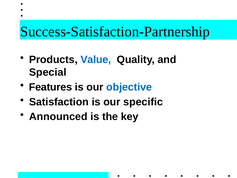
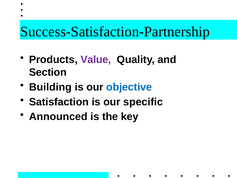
Value colour: blue -> purple (96, 60)
Special: Special -> Section (48, 72)
Features: Features -> Building (50, 87)
